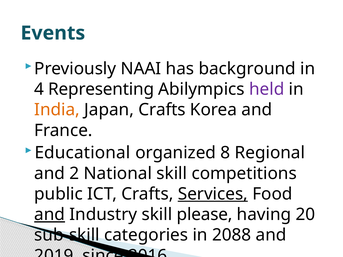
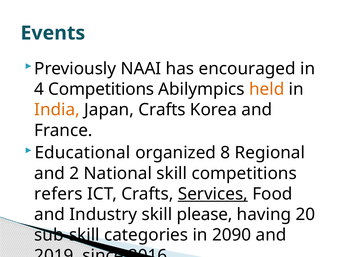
background: background -> encouraged (247, 69)
4 Representing: Representing -> Competitions (101, 89)
held colour: purple -> orange (267, 89)
public: public -> refers (58, 194)
and underline: present -> none (50, 215)
2088: 2088 -> 2090 (232, 235)
